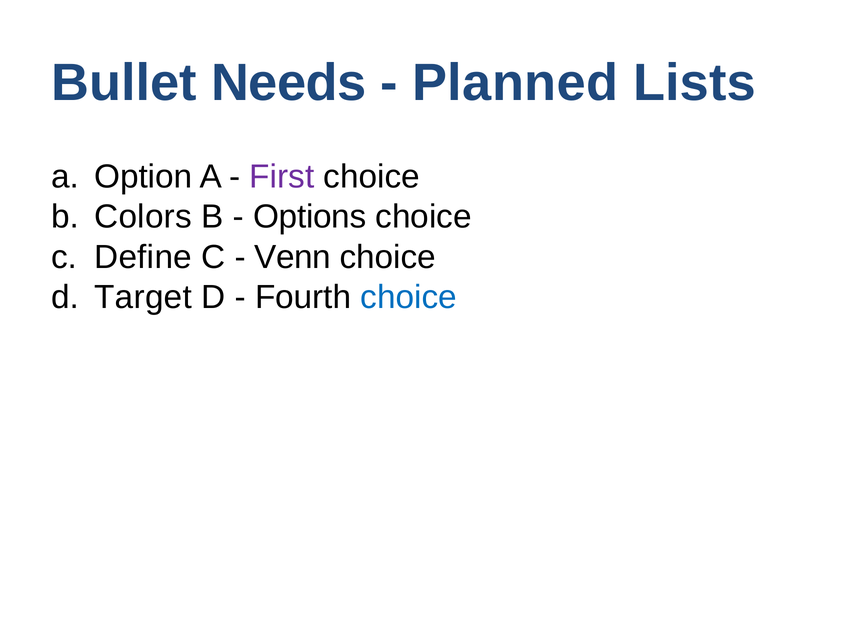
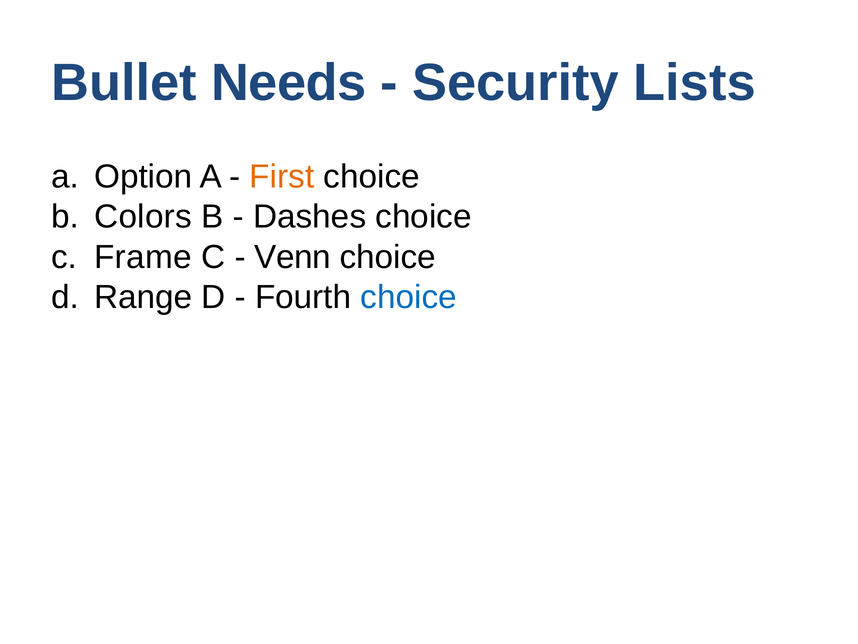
Planned: Planned -> Security (515, 83)
First colour: purple -> orange (282, 177)
Options: Options -> Dashes (310, 217)
Define: Define -> Frame (143, 257)
Target: Target -> Range (143, 297)
